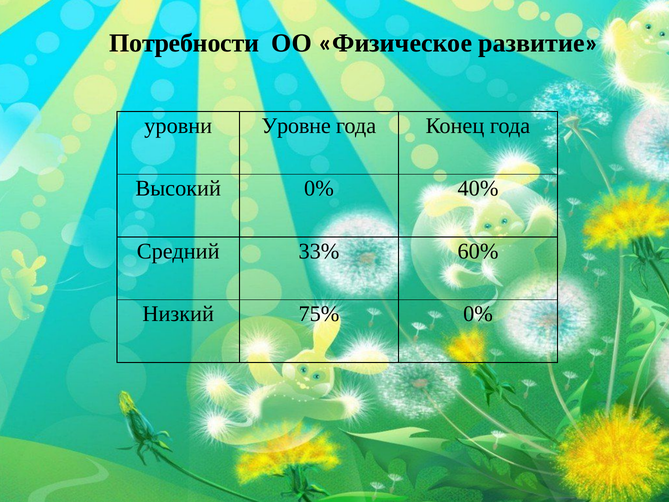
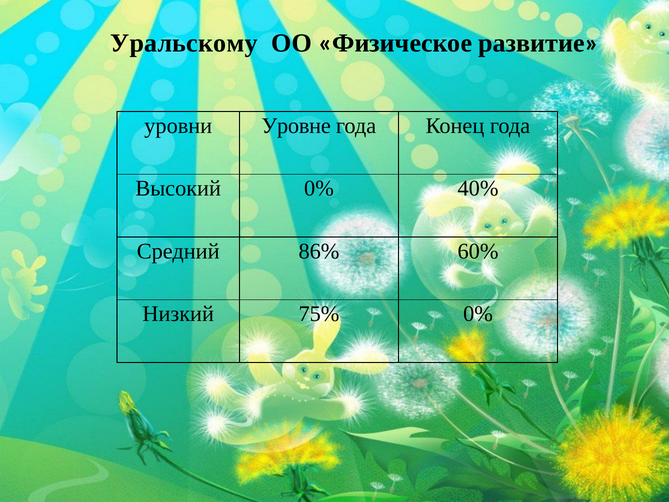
Потребности: Потребности -> Уральскому (184, 43)
33%: 33% -> 86% (319, 251)
